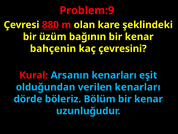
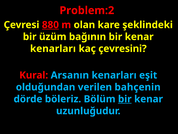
Problem:9: Problem:9 -> Problem:2 (87, 10)
bahçenin: bahçenin -> kenarları (53, 48)
verilen kenarları: kenarları -> bahçenin (138, 87)
bir underline: none -> present (125, 99)
